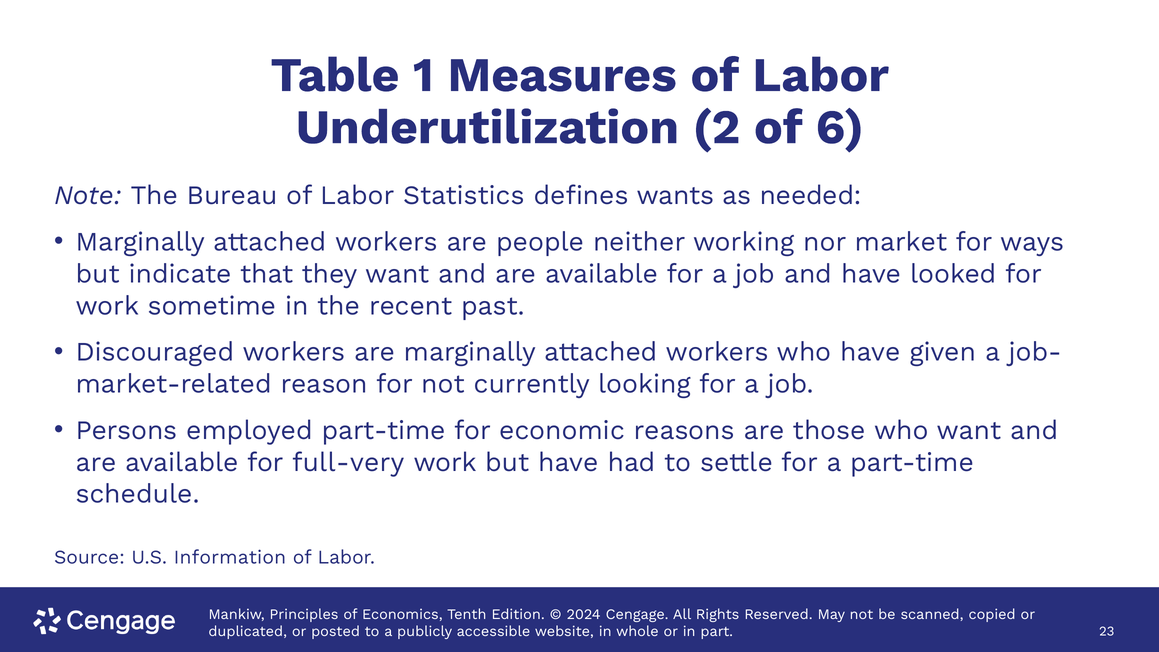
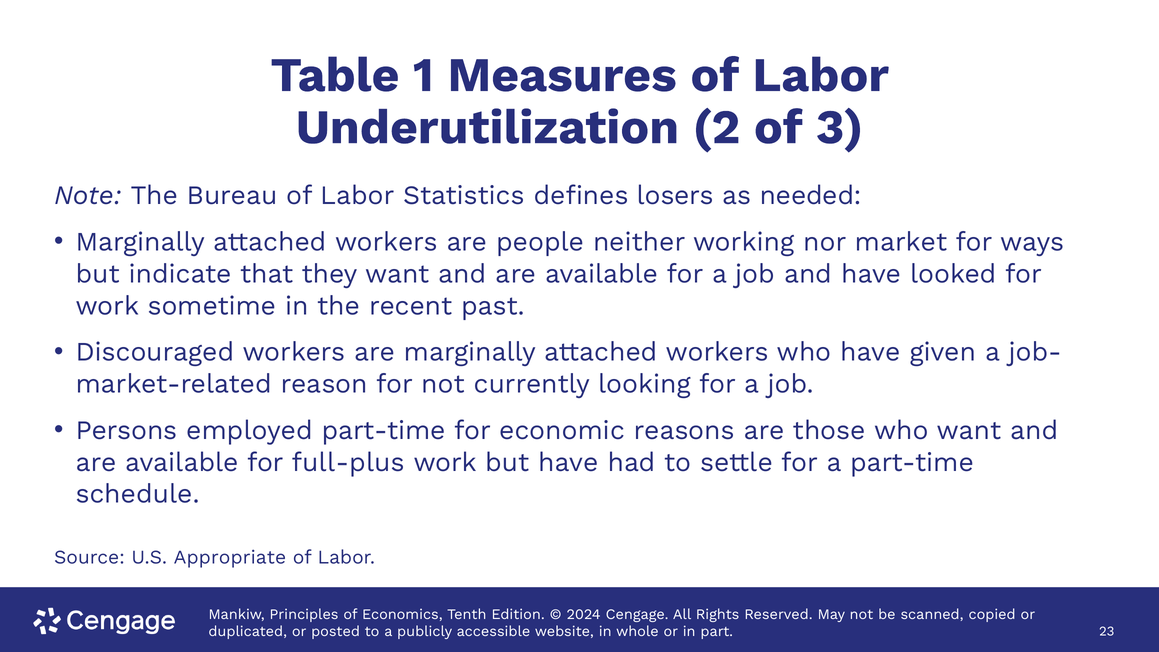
6: 6 -> 3 (840, 127)
wants: wants -> losers (675, 196)
full-very: full-very -> full-plus (348, 462)
Information: Information -> Appropriate (230, 557)
